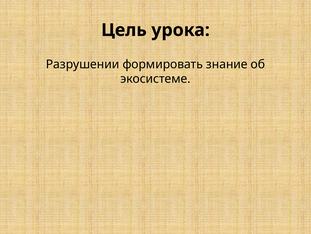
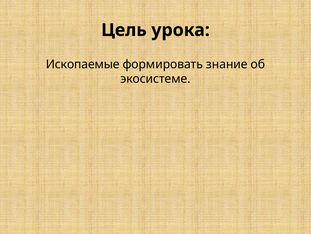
Разрушении: Разрушении -> Ископаемые (83, 64)
